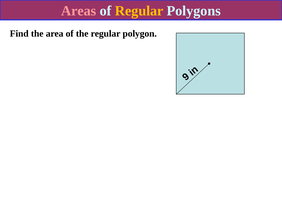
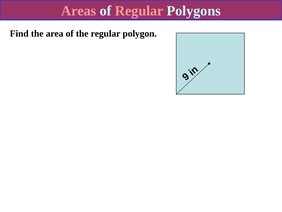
Regular colour: yellow -> pink (139, 11)
